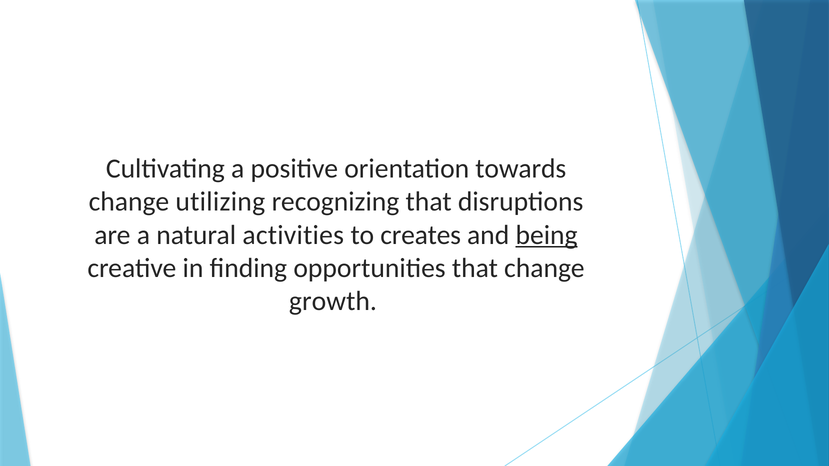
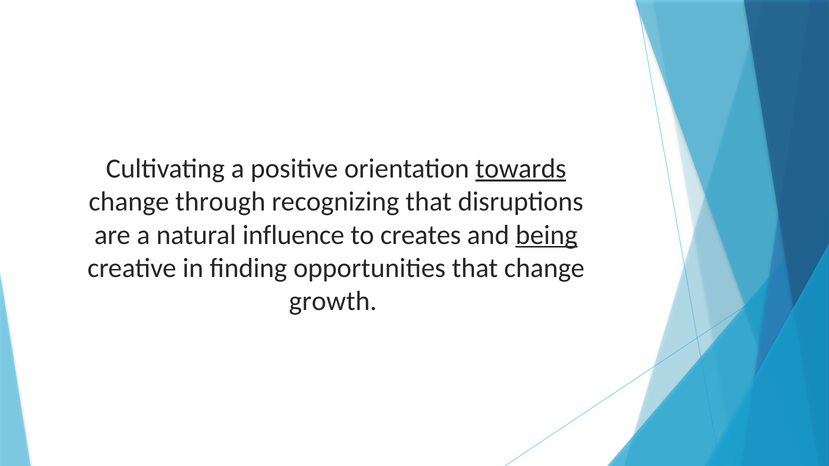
towards underline: none -> present (521, 169)
utilizing: utilizing -> through (220, 202)
activities: activities -> influence (293, 235)
